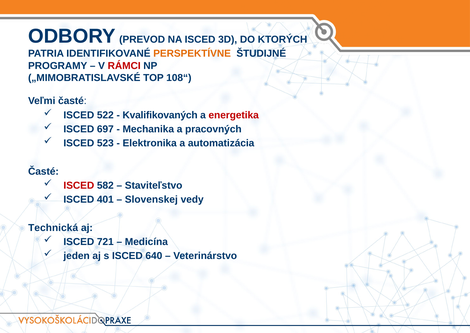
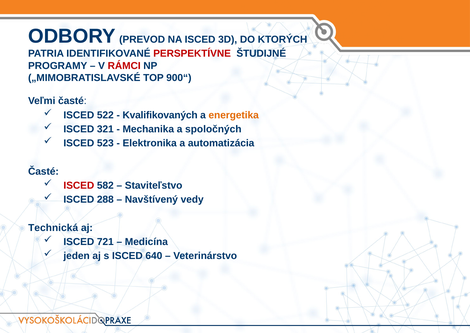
PERSPEKTÍVNE colour: orange -> red (192, 54)
108“: 108“ -> 900“ (179, 78)
energetika colour: red -> orange (234, 115)
697: 697 -> 321 (105, 129)
pracovných: pracovných -> spoločných (213, 129)
401: 401 -> 288 (105, 199)
Slovenskej: Slovenskej -> Navštívený (151, 199)
